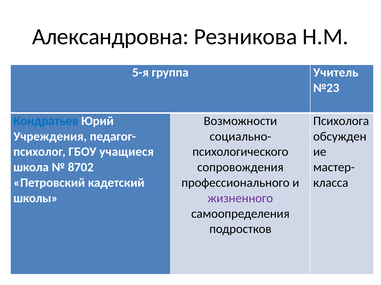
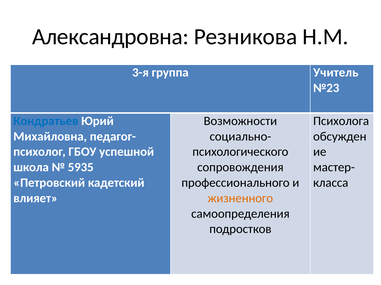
5-я: 5-я -> 3-я (140, 73)
Учреждения: Учреждения -> Михайловна (50, 137)
учащиеся: учащиеся -> успешной (127, 152)
8702: 8702 -> 5935 (81, 168)
школы: школы -> влияет (36, 199)
жизненного colour: purple -> orange (240, 199)
